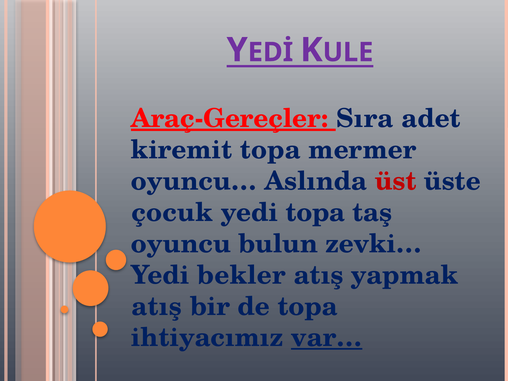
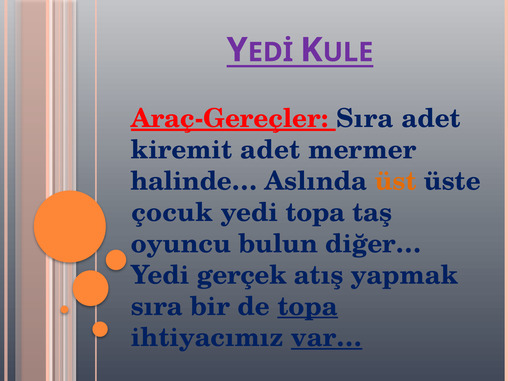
kiremit topa: topa -> adet (270, 150)
oyuncu…: oyuncu… -> halinde… (194, 181)
üst colour: red -> orange (396, 181)
zevki…: zevki… -> diğer… (373, 244)
bekler: bekler -> gerçek (242, 275)
atış: atış -> sıra (157, 306)
topa underline: none -> present (308, 306)
